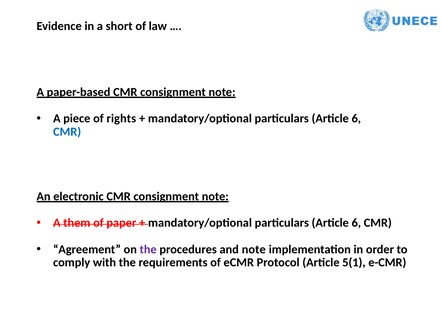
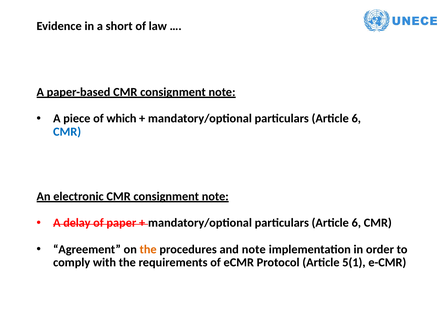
rights: rights -> which (121, 119)
them: them -> delay (77, 223)
the colour: purple -> orange (148, 250)
